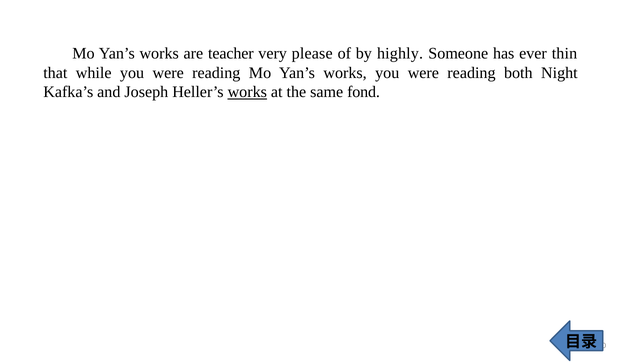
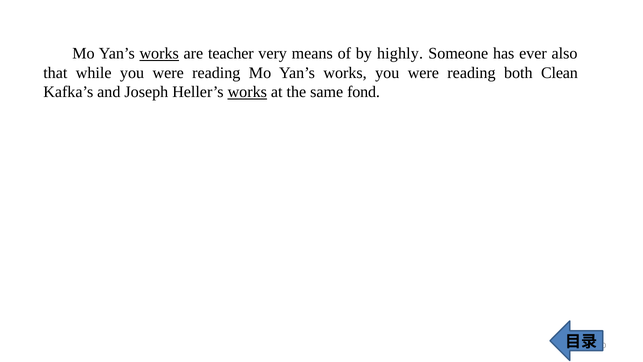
works underline: none -> present (159, 53)
please: please -> means (312, 53)
thin: thin -> also (565, 53)
Night: Night -> Clean (559, 73)
